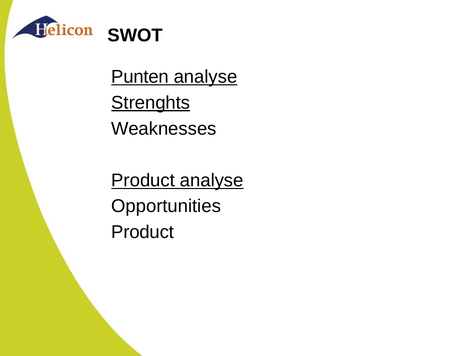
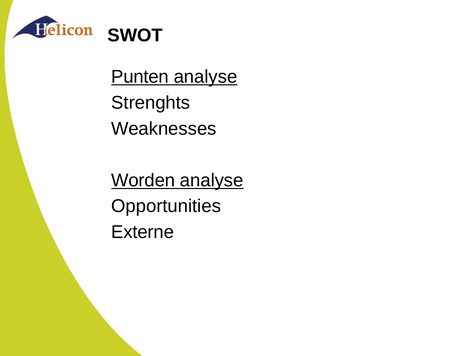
Strenghts underline: present -> none (151, 103)
Product: Product -> Worden (143, 180)
Product: Product -> Externe (143, 232)
